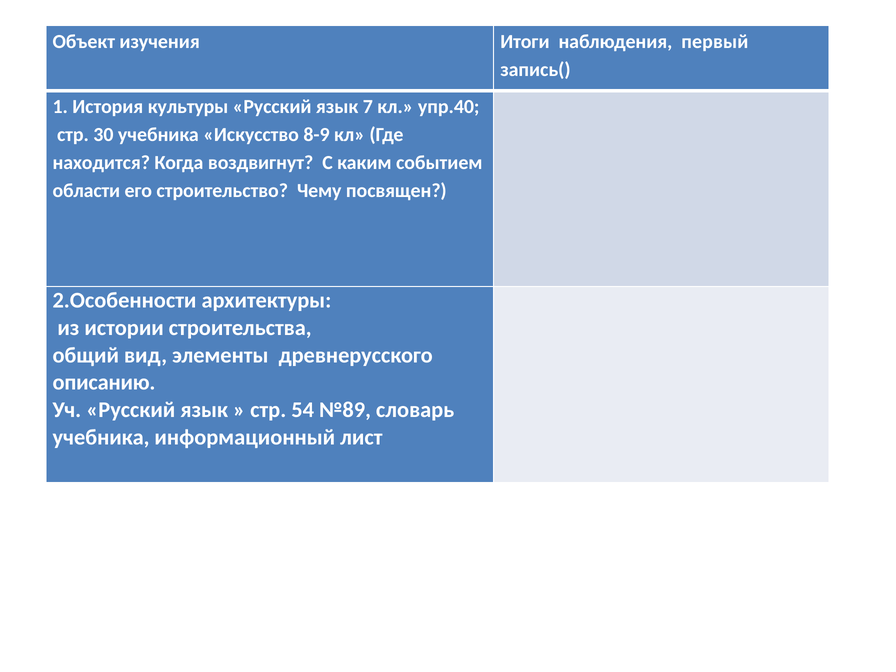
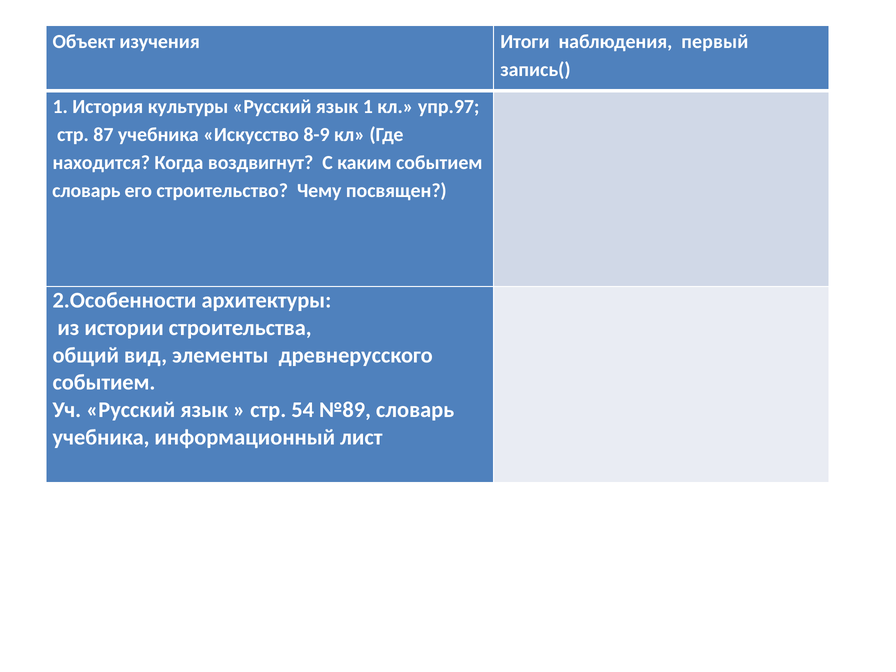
язык 7: 7 -> 1 (368, 107)
упр.40: упр.40 -> упр.97 (449, 107)
30: 30 -> 87 (103, 135)
области: области -> словарь (86, 191)
описанию: описанию -> событием (104, 383)
